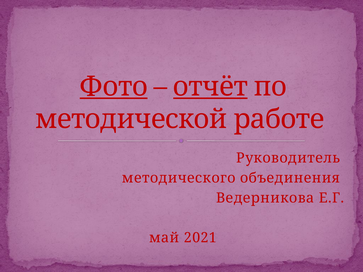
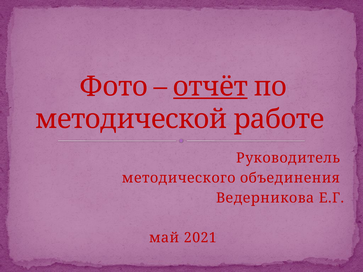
Фото underline: present -> none (114, 87)
